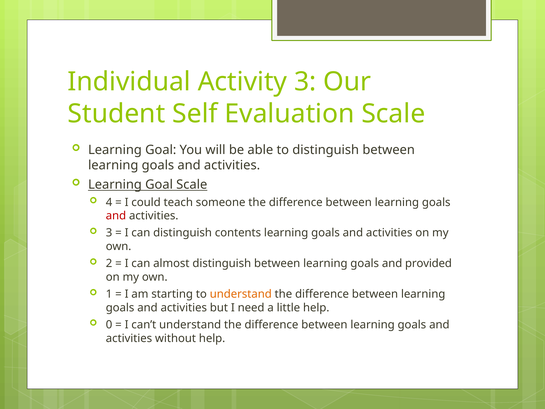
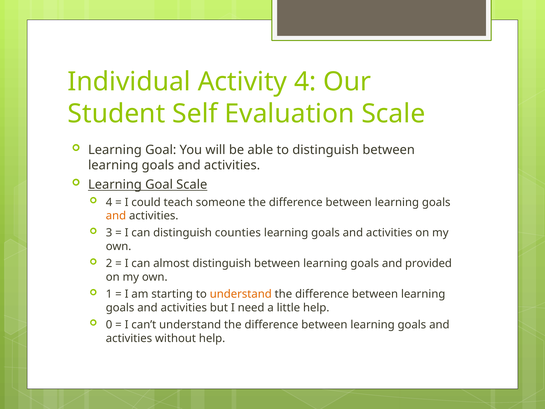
Activity 3: 3 -> 4 (305, 82)
and colour: red -> orange (116, 216)
contents: contents -> counties (238, 233)
